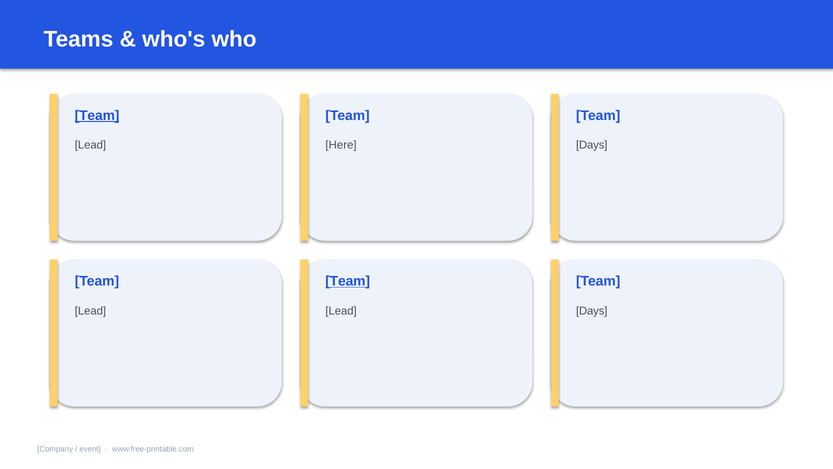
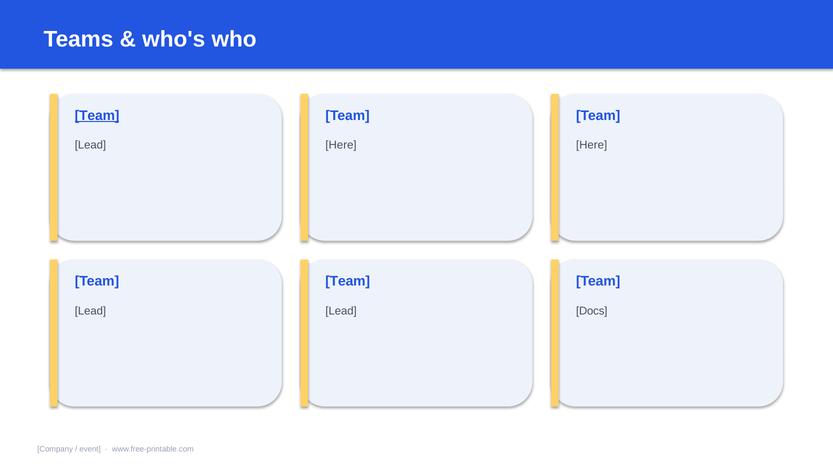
Days: Days -> Here (592, 145)
Team underline: present -> none (348, 281)
Days: Days -> Docs (592, 311)
